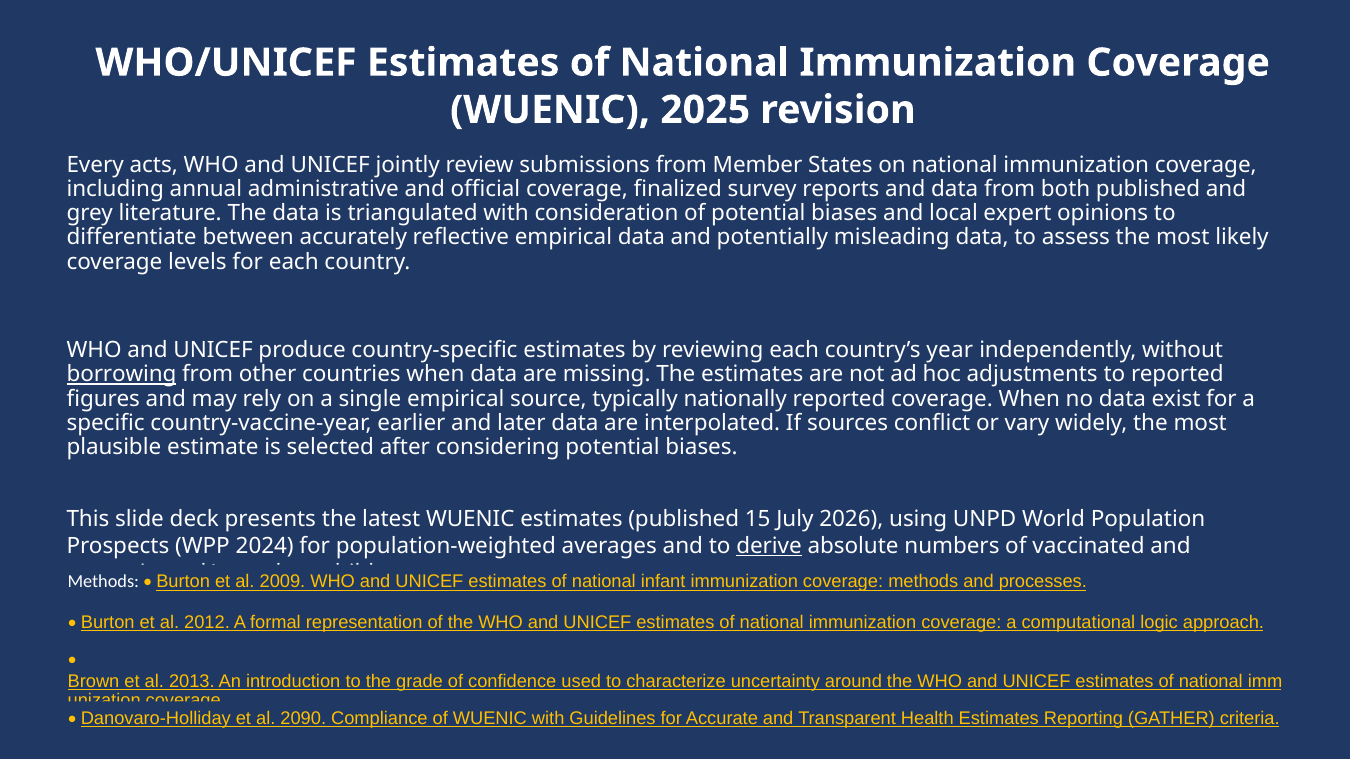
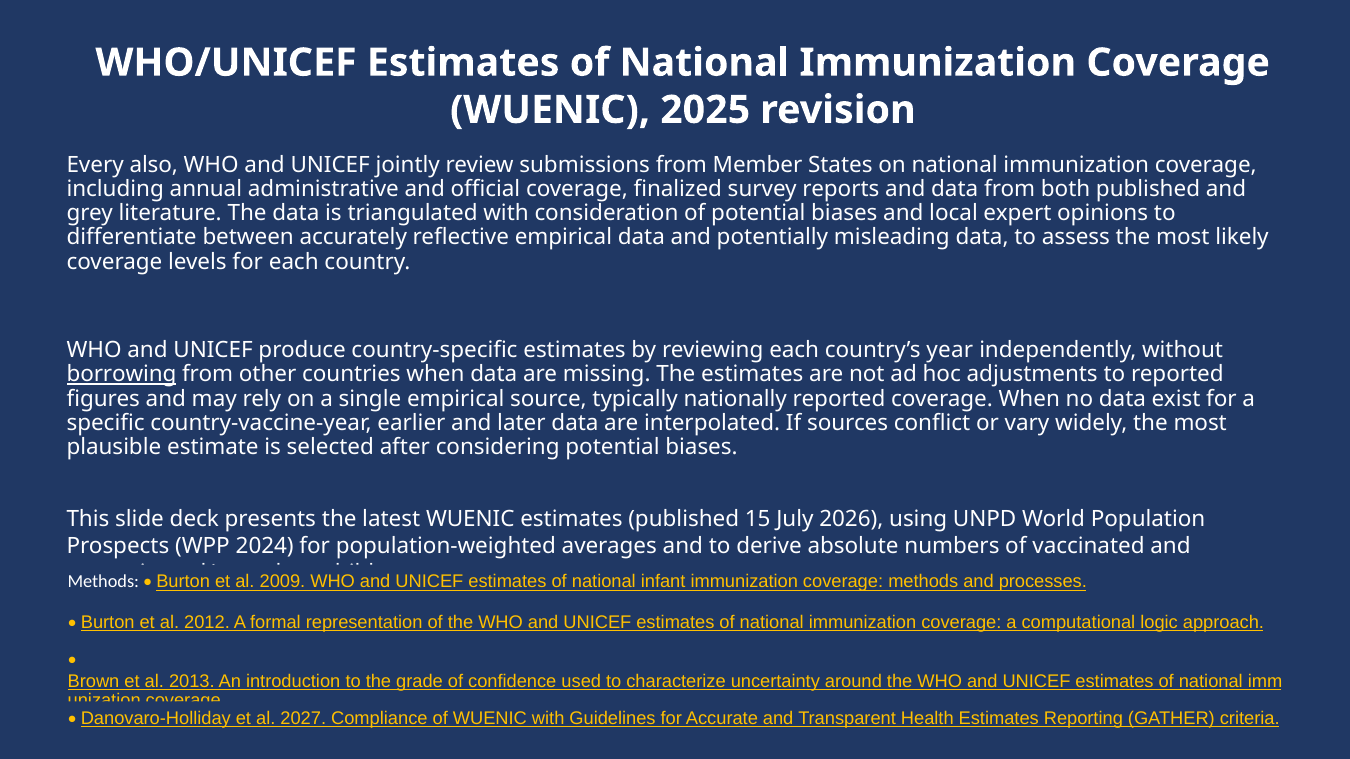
acts: acts -> also (154, 165)
derive underline: present -> none (769, 546)
2090: 2090 -> 2027 (303, 719)
